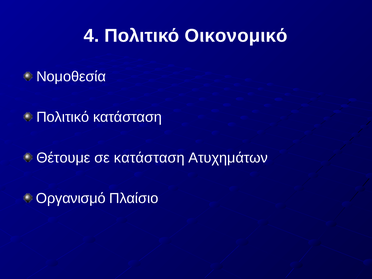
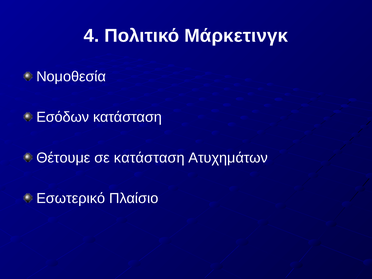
Οικονομικό: Οικονομικό -> Μάρκετινγκ (236, 36)
Πολιτικό: Πολιτικό -> Εσόδων (63, 117)
Οργανισμό: Οργανισμό -> Εσωτερικό (71, 198)
